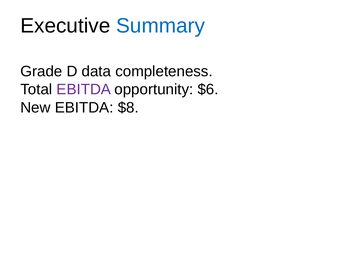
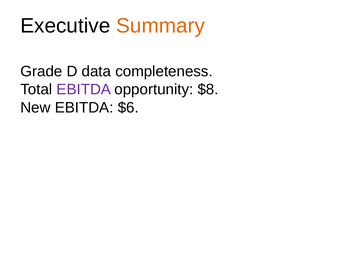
Summary colour: blue -> orange (161, 26)
$6: $6 -> $8 (208, 89)
$8: $8 -> $6 (128, 108)
